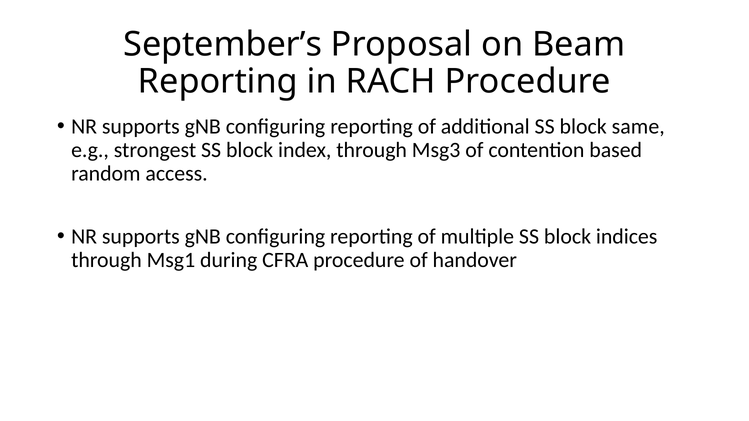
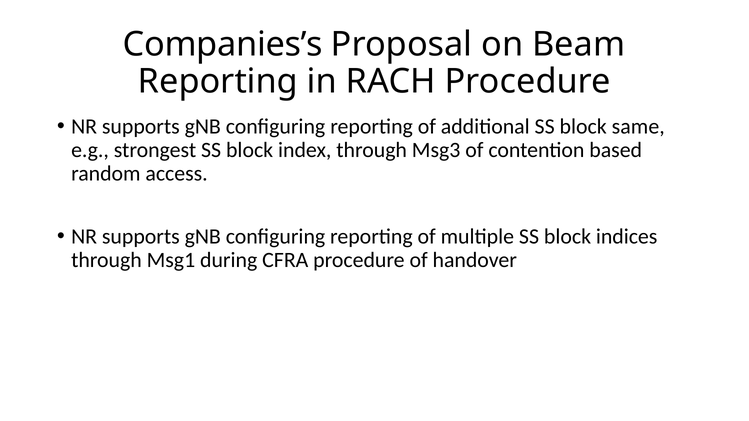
September’s: September’s -> Companies’s (223, 44)
